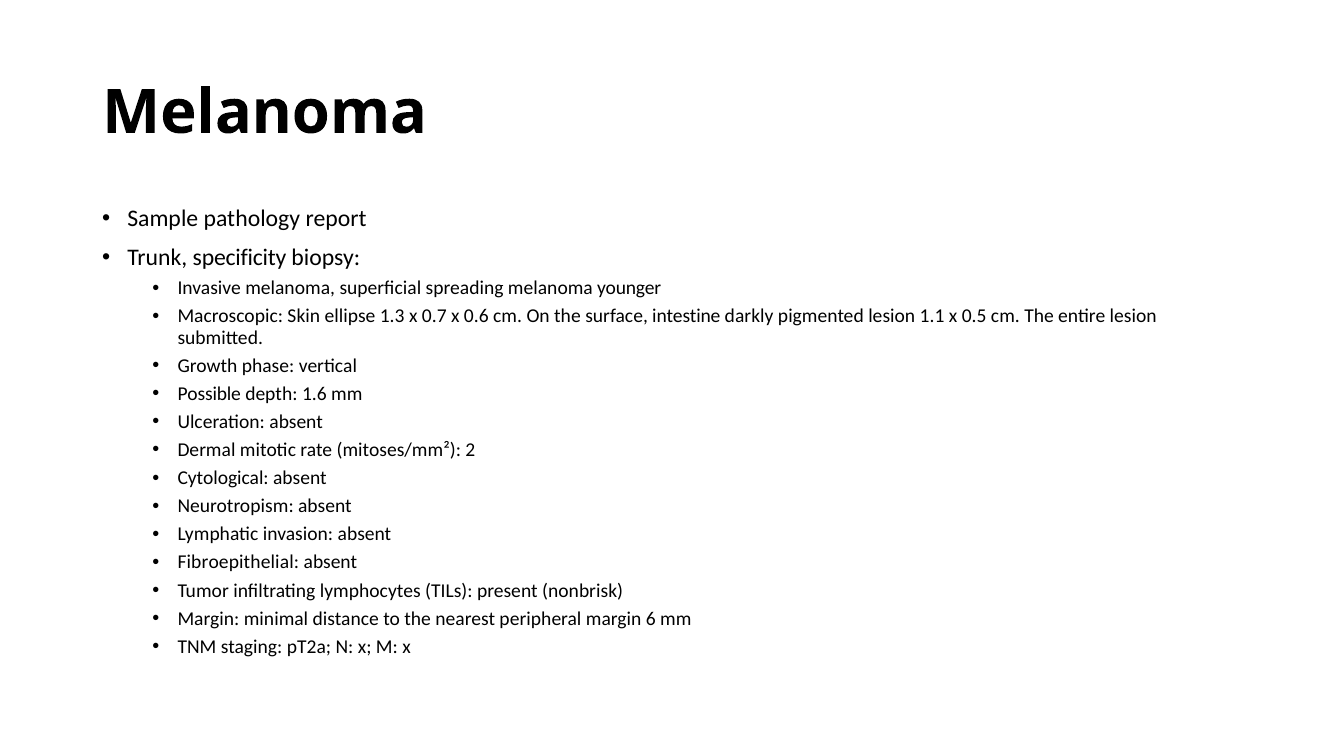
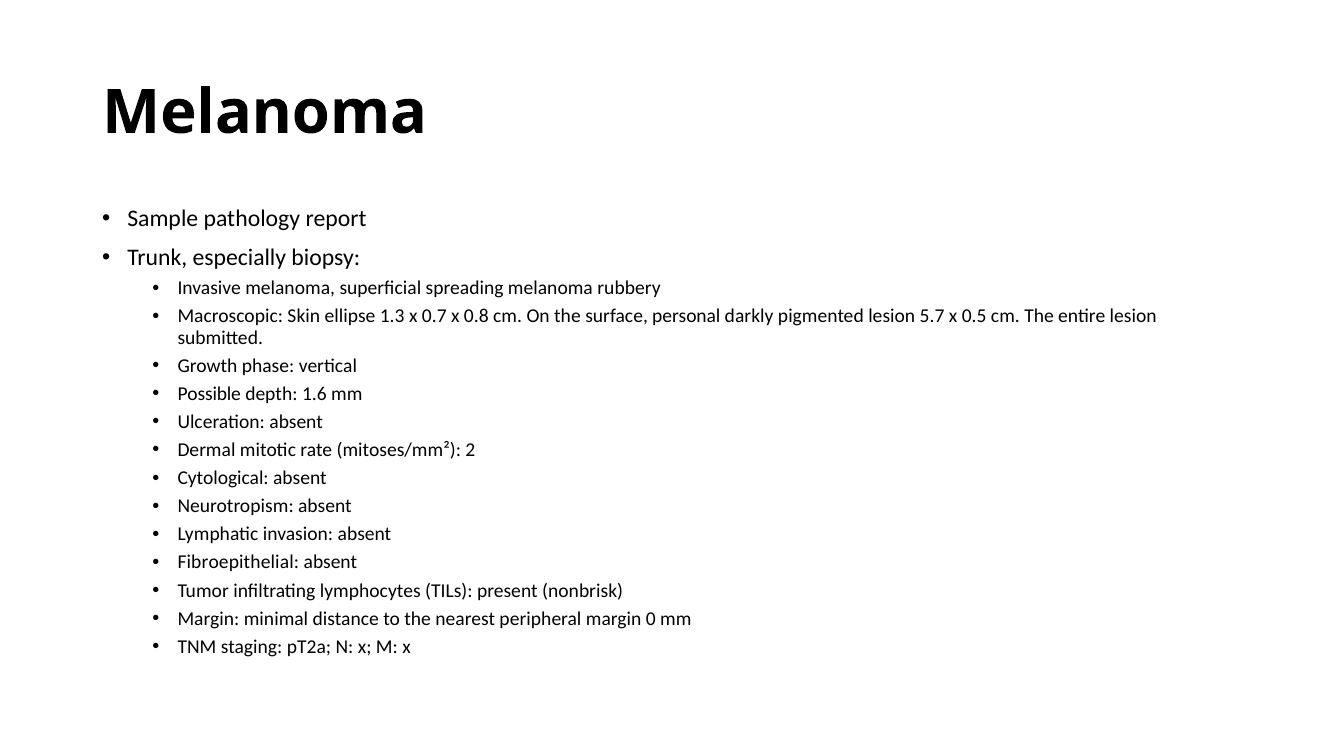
specificity: specificity -> especially (239, 258)
younger: younger -> rubbery (629, 288)
0.6: 0.6 -> 0.8 (476, 316)
intestine: intestine -> personal (686, 316)
1.1: 1.1 -> 5.7 (932, 316)
6: 6 -> 0 (651, 618)
